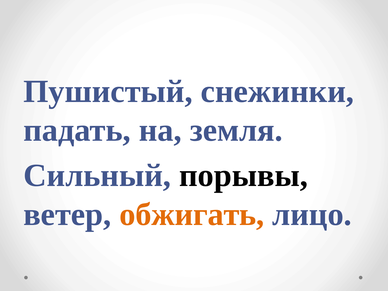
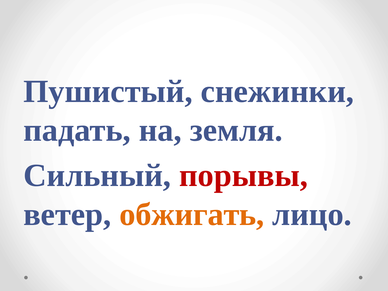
порывы colour: black -> red (244, 176)
